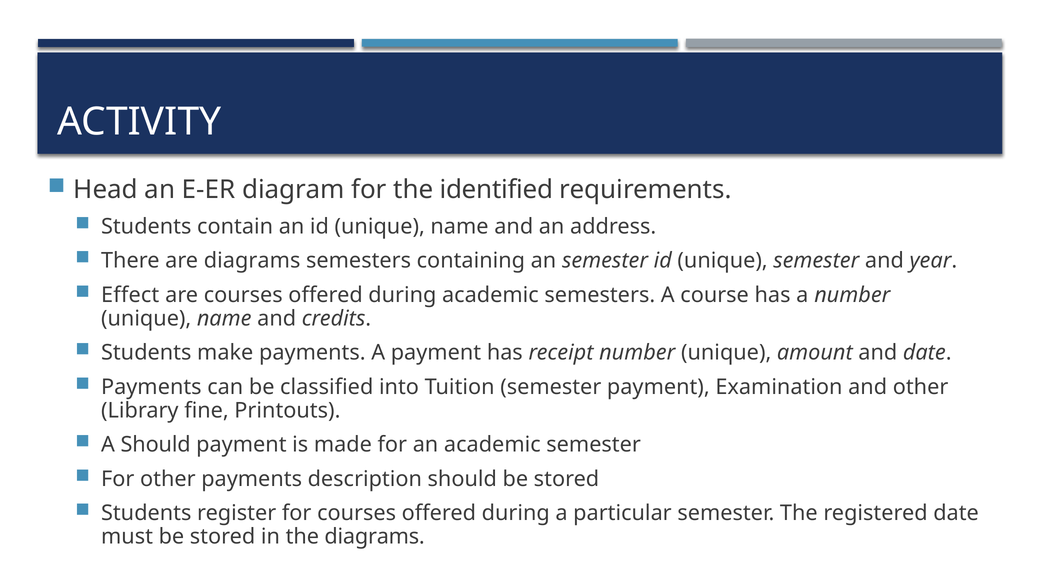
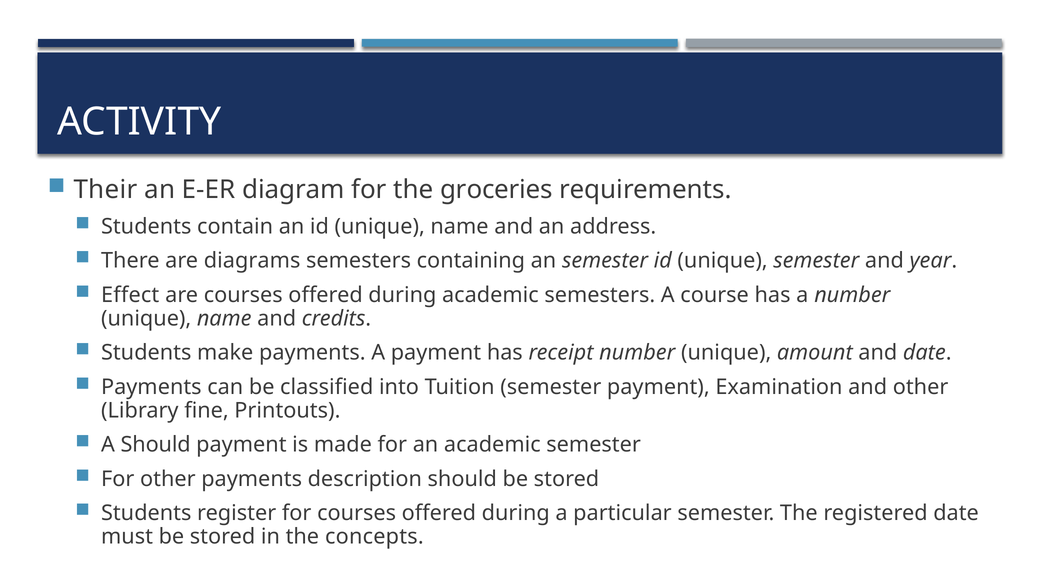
Head: Head -> Their (105, 190)
identified: identified -> groceries (497, 190)
the diagrams: diagrams -> concepts (374, 537)
